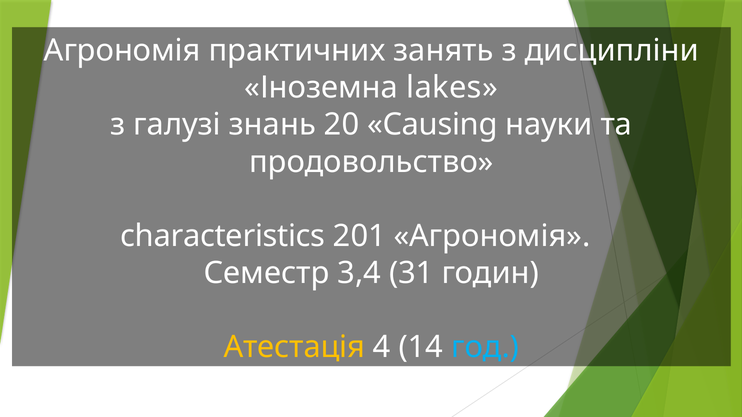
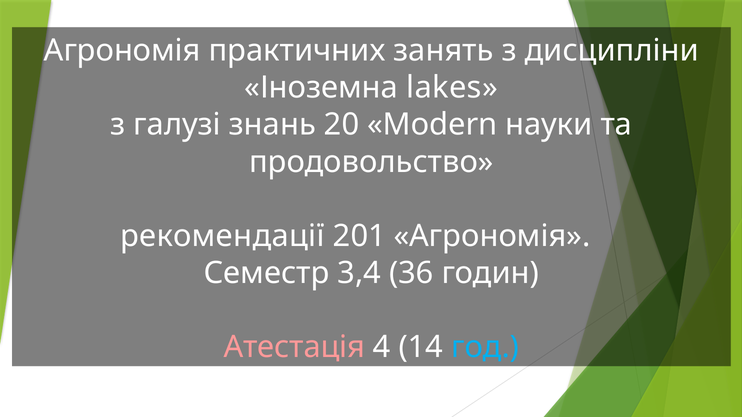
Causing: Causing -> Modern (432, 125)
characteristics: characteristics -> рекомендації (222, 236)
31: 31 -> 36 (411, 273)
Атестація colour: yellow -> pink (294, 347)
